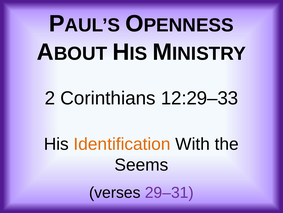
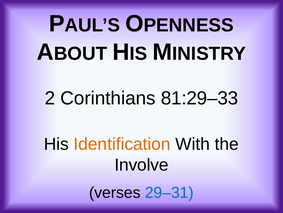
12:29–33: 12:29–33 -> 81:29–33 (200, 98)
Seems: Seems -> Involve (142, 164)
29–31 colour: purple -> blue (169, 192)
